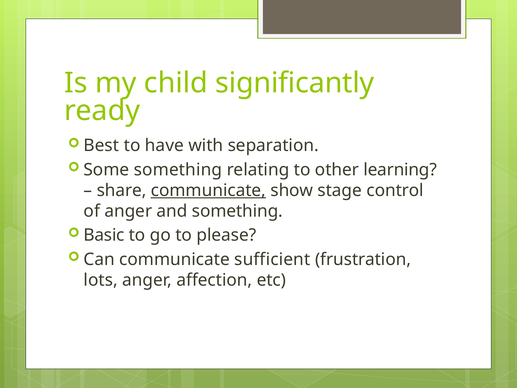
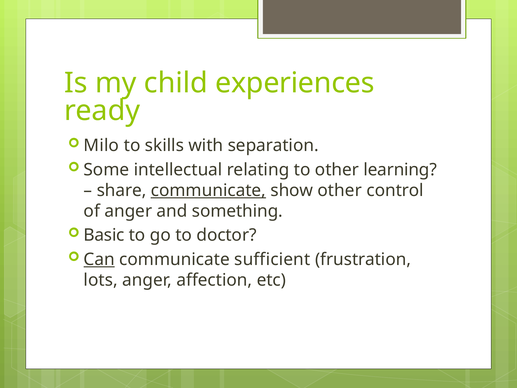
significantly: significantly -> experiences (295, 83)
Best: Best -> Milo (101, 146)
have: have -> skills (164, 146)
Some something: something -> intellectual (178, 170)
show stage: stage -> other (340, 190)
please: please -> doctor (227, 235)
Can underline: none -> present (99, 259)
